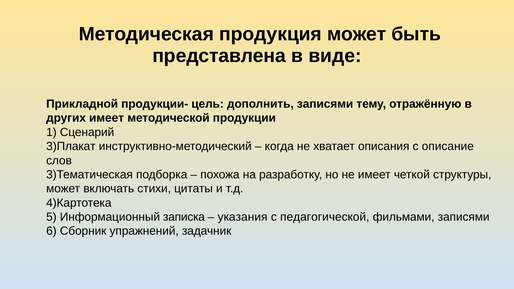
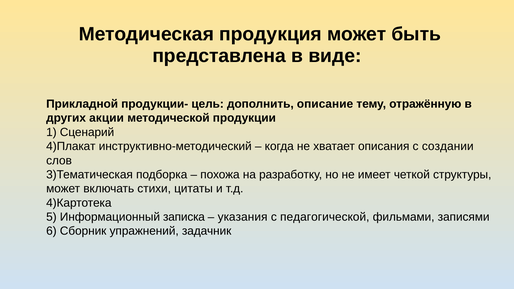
дополнить записями: записями -> описание (325, 104)
других имеет: имеет -> акции (107, 118)
3)Плакат: 3)Плакат -> 4)Плакат (71, 146)
описание: описание -> создании (448, 146)
